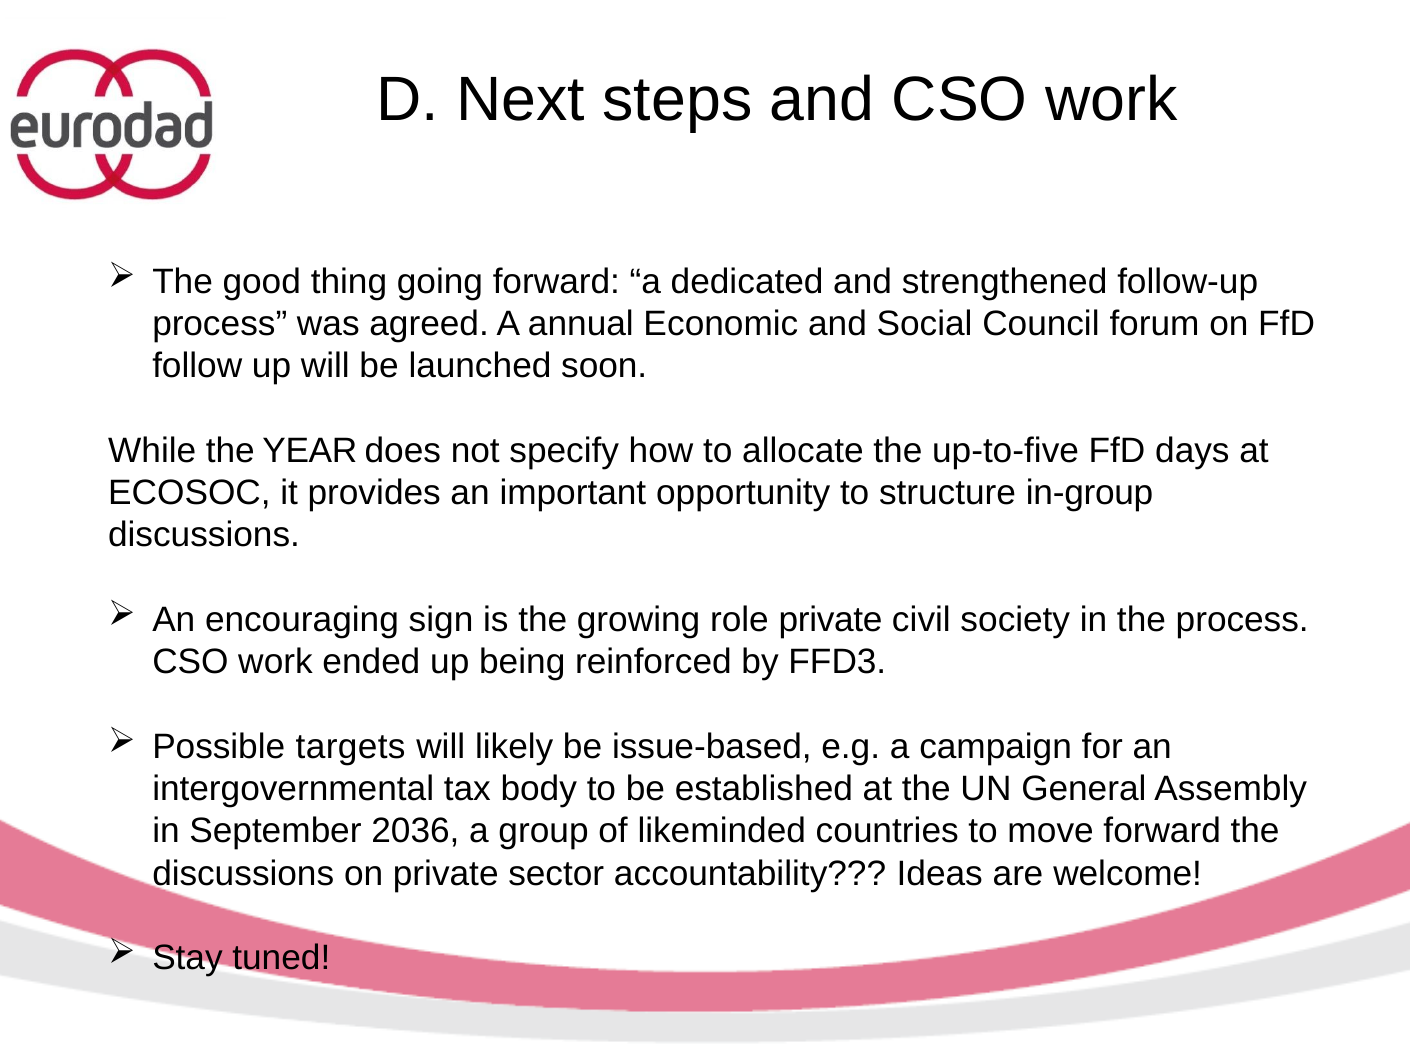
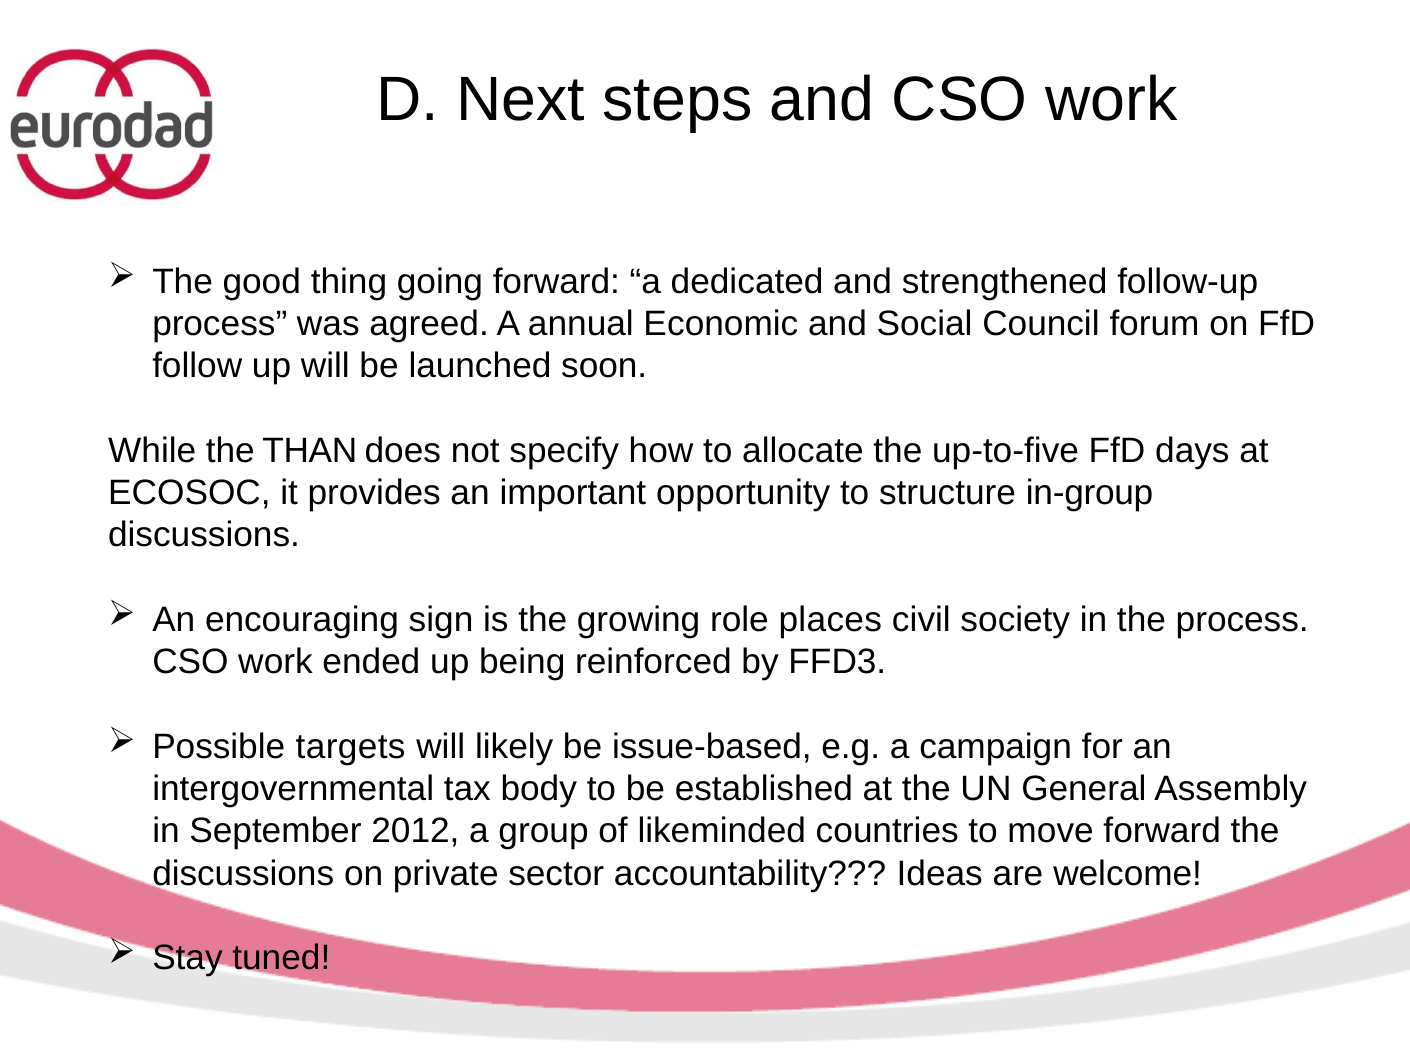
YEAR: YEAR -> THAN (310, 451)
role private: private -> places (830, 620)
2036: 2036 -> 2012 (415, 832)
